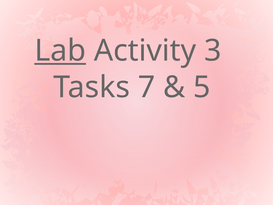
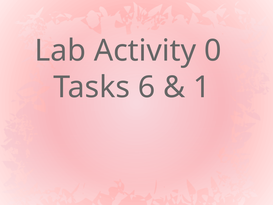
Lab underline: present -> none (60, 51)
3: 3 -> 0 (213, 51)
7: 7 -> 6 (147, 87)
5: 5 -> 1 (202, 87)
